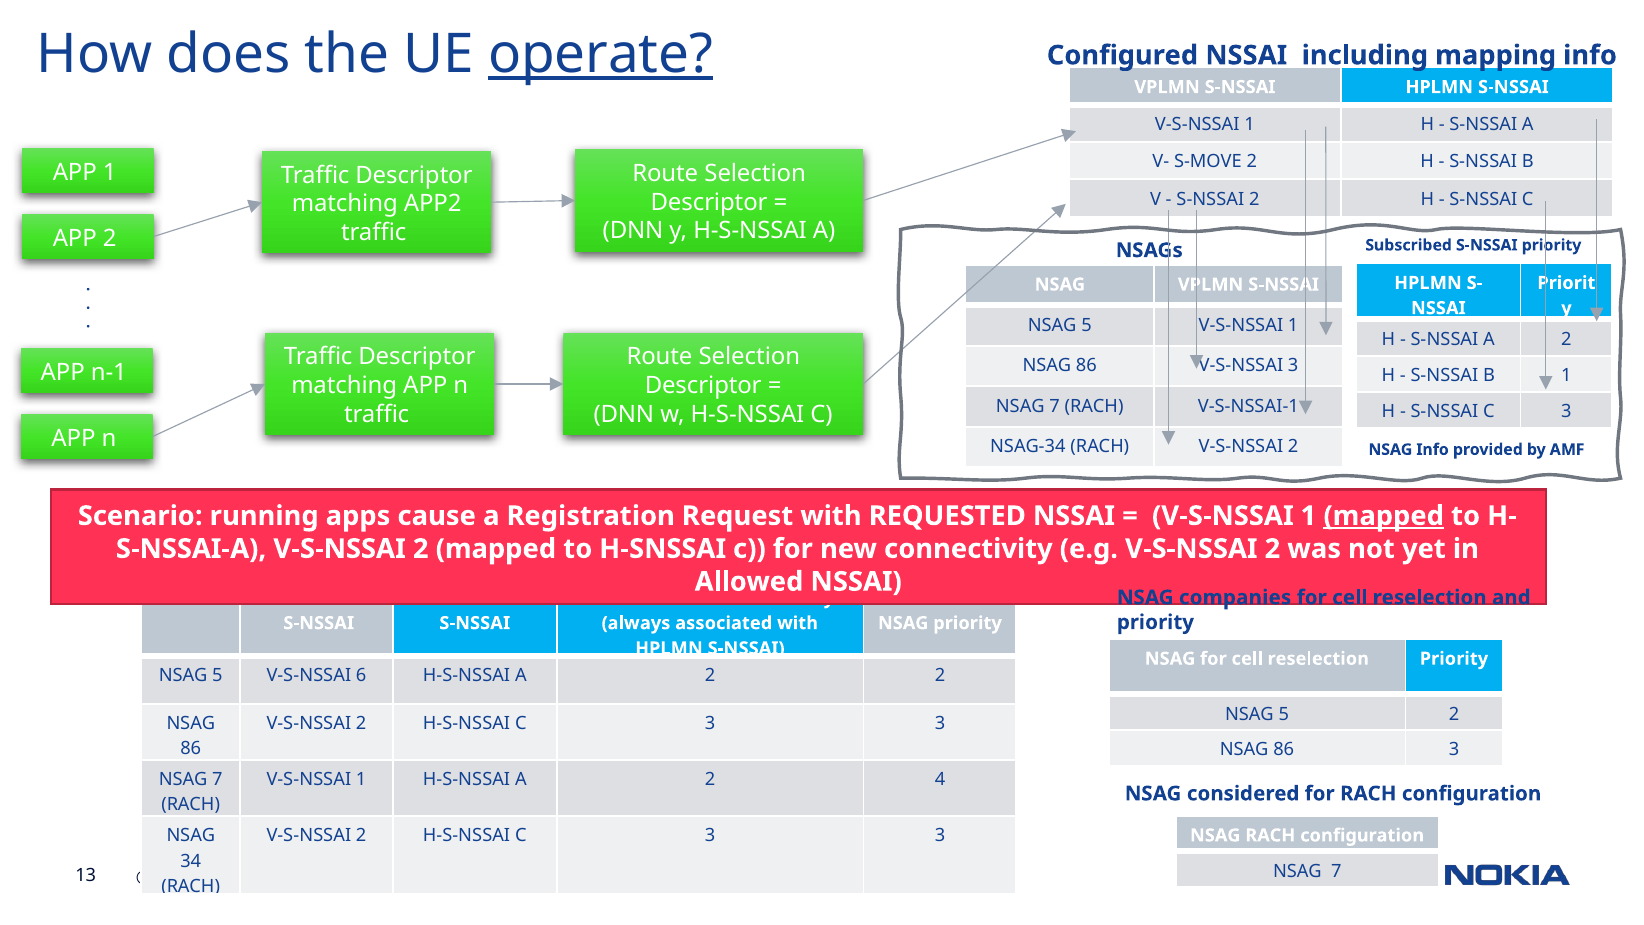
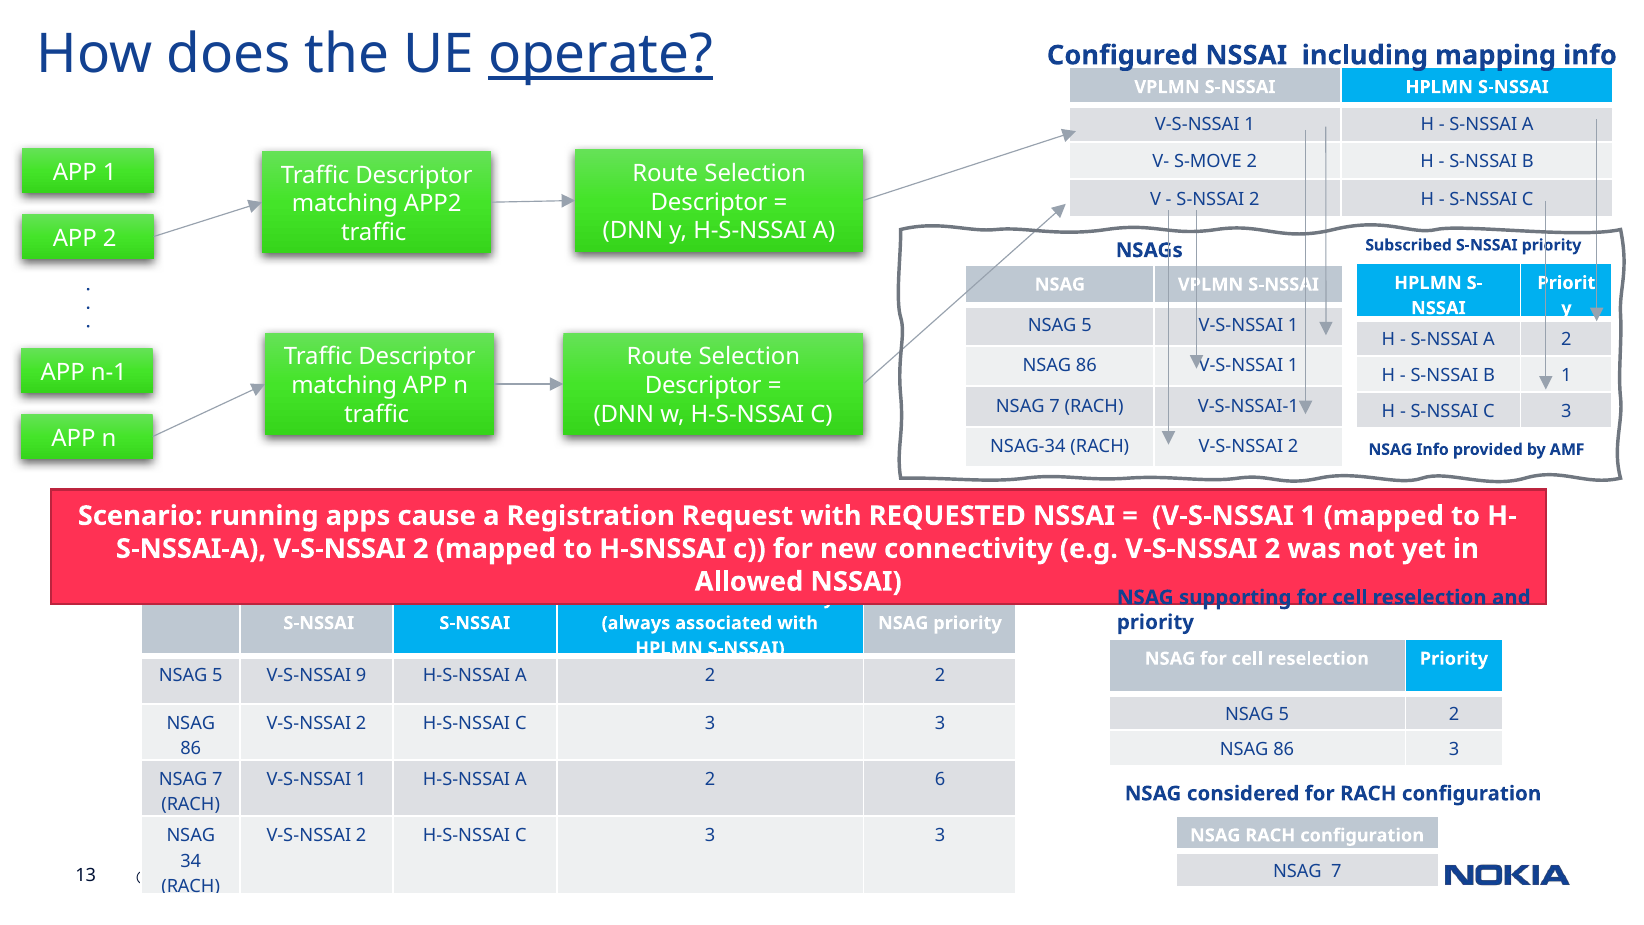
86 V-S-NSSAI 3: 3 -> 1 (1293, 365)
mapped underline: present -> none (1384, 516)
companies: companies -> supporting (1235, 597)
6: 6 -> 9 (361, 676)
4: 4 -> 6 (940, 780)
